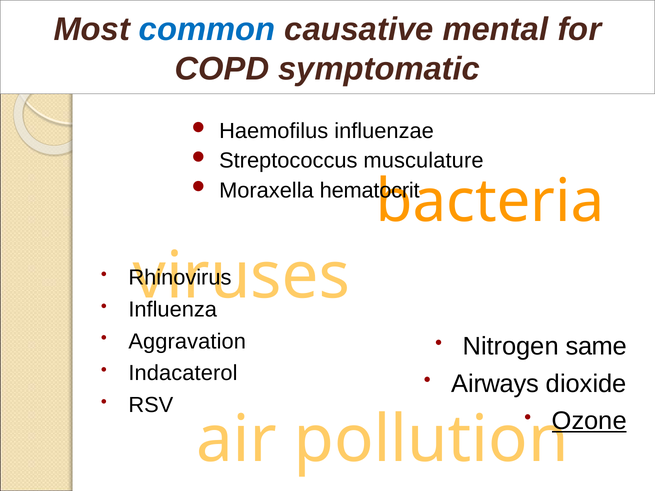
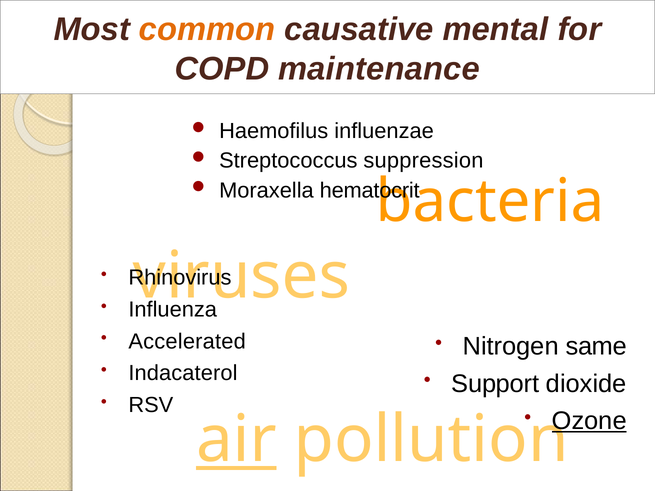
common colour: blue -> orange (207, 30)
symptomatic: symptomatic -> maintenance (379, 69)
musculature: musculature -> suppression (423, 161)
Aggravation: Aggravation -> Accelerated (187, 342)
Airways: Airways -> Support (495, 384)
air underline: none -> present (236, 440)
